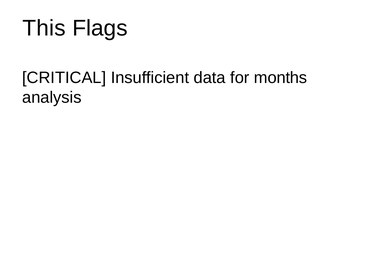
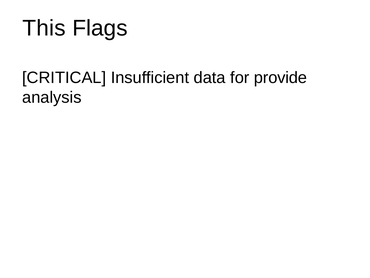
months: months -> provide (281, 78)
